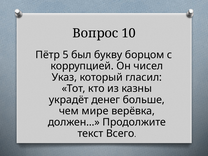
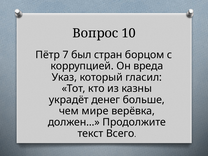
5: 5 -> 7 (66, 55)
букву: букву -> стран (108, 55)
чисел: чисел -> вреда (148, 66)
